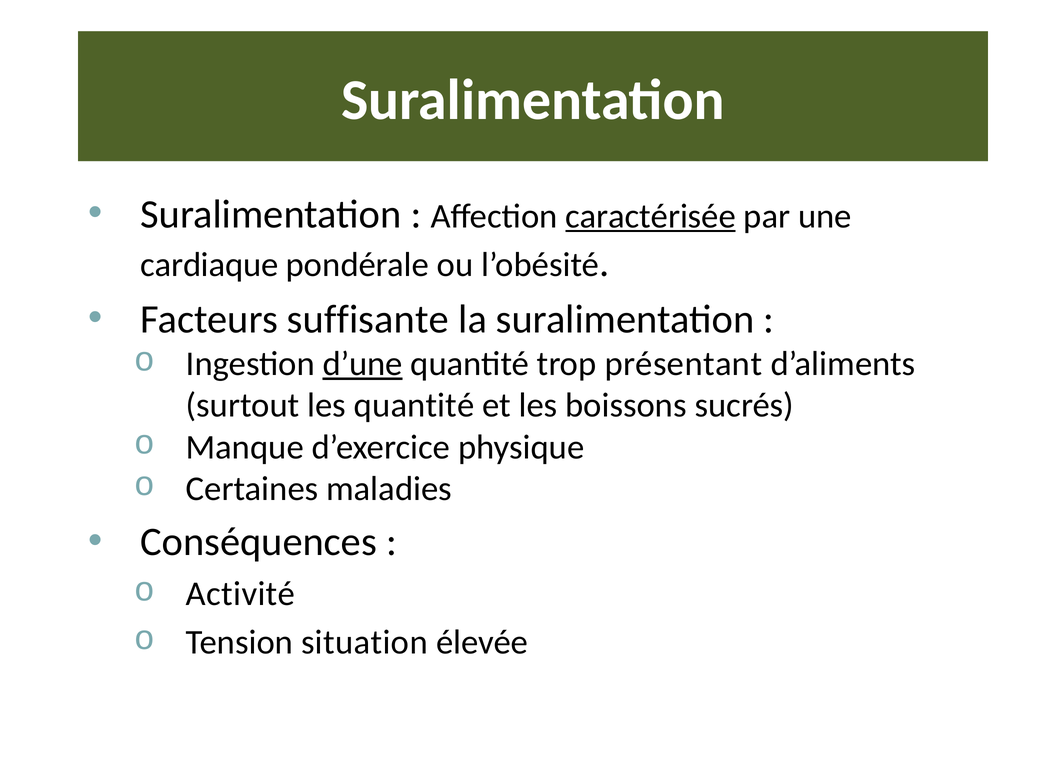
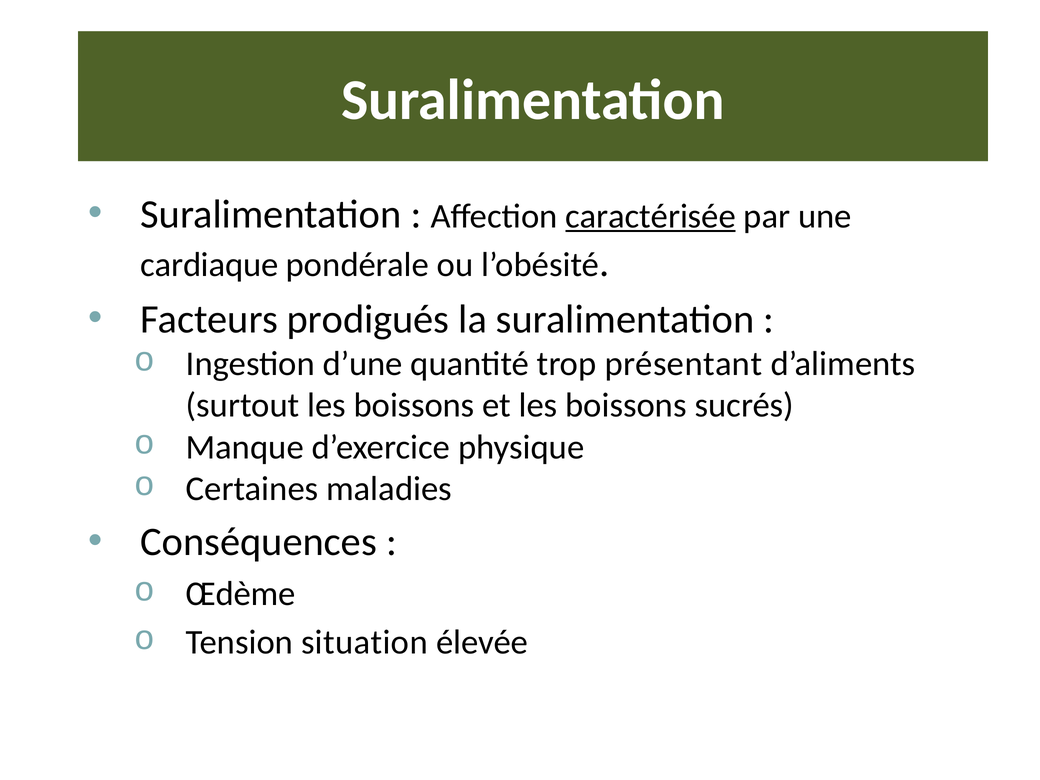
suffisante: suffisante -> prodigués (368, 319)
d’une underline: present -> none (363, 364)
surtout les quantité: quantité -> boissons (414, 405)
Activité: Activité -> Œdème (241, 594)
